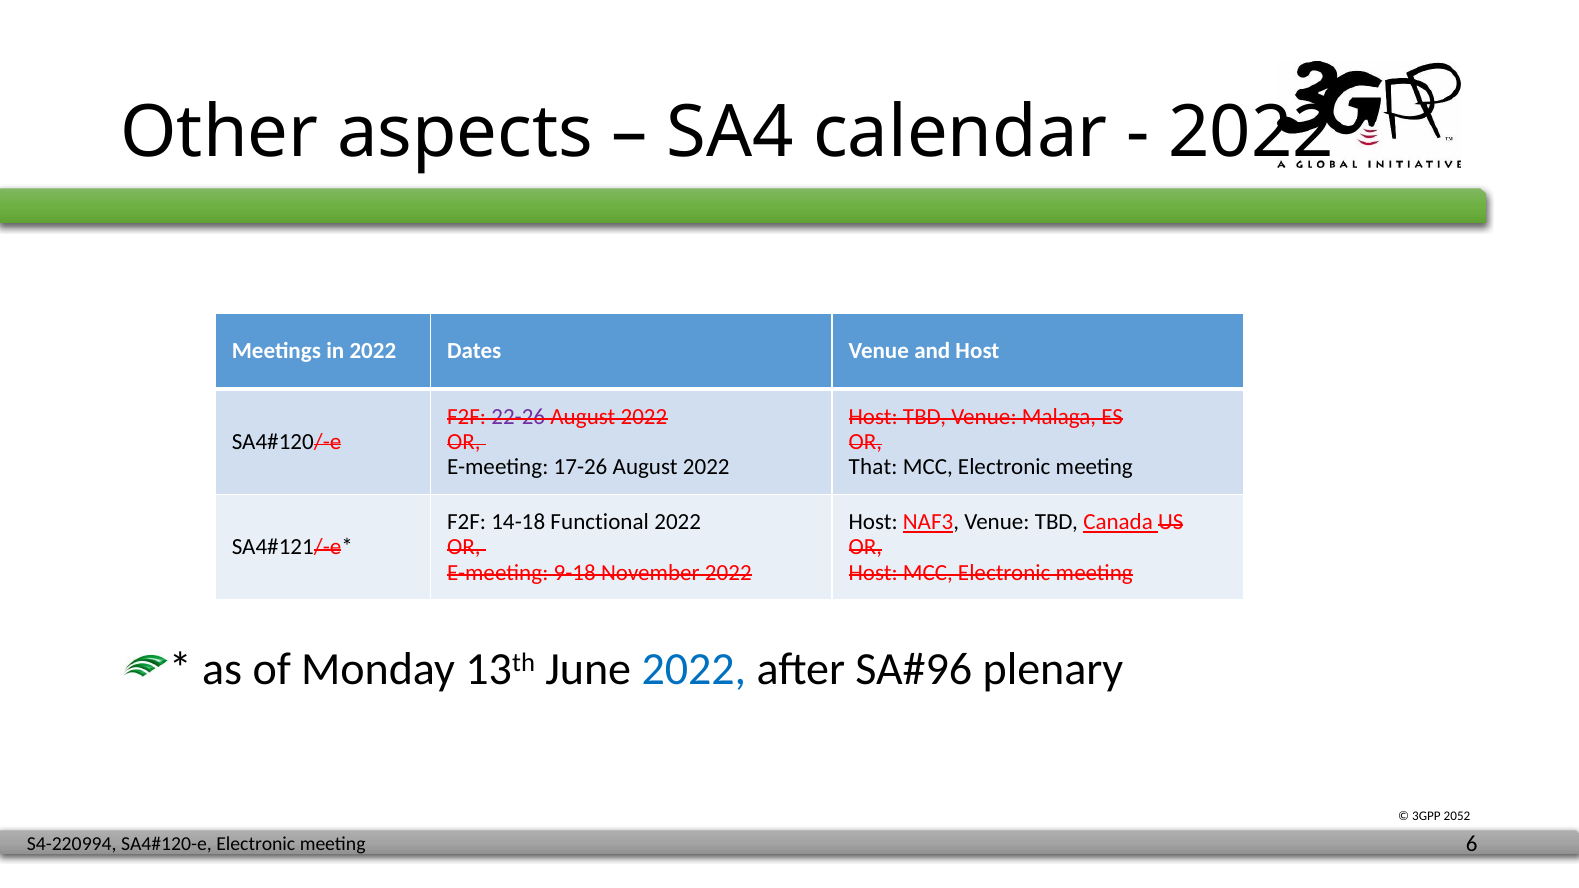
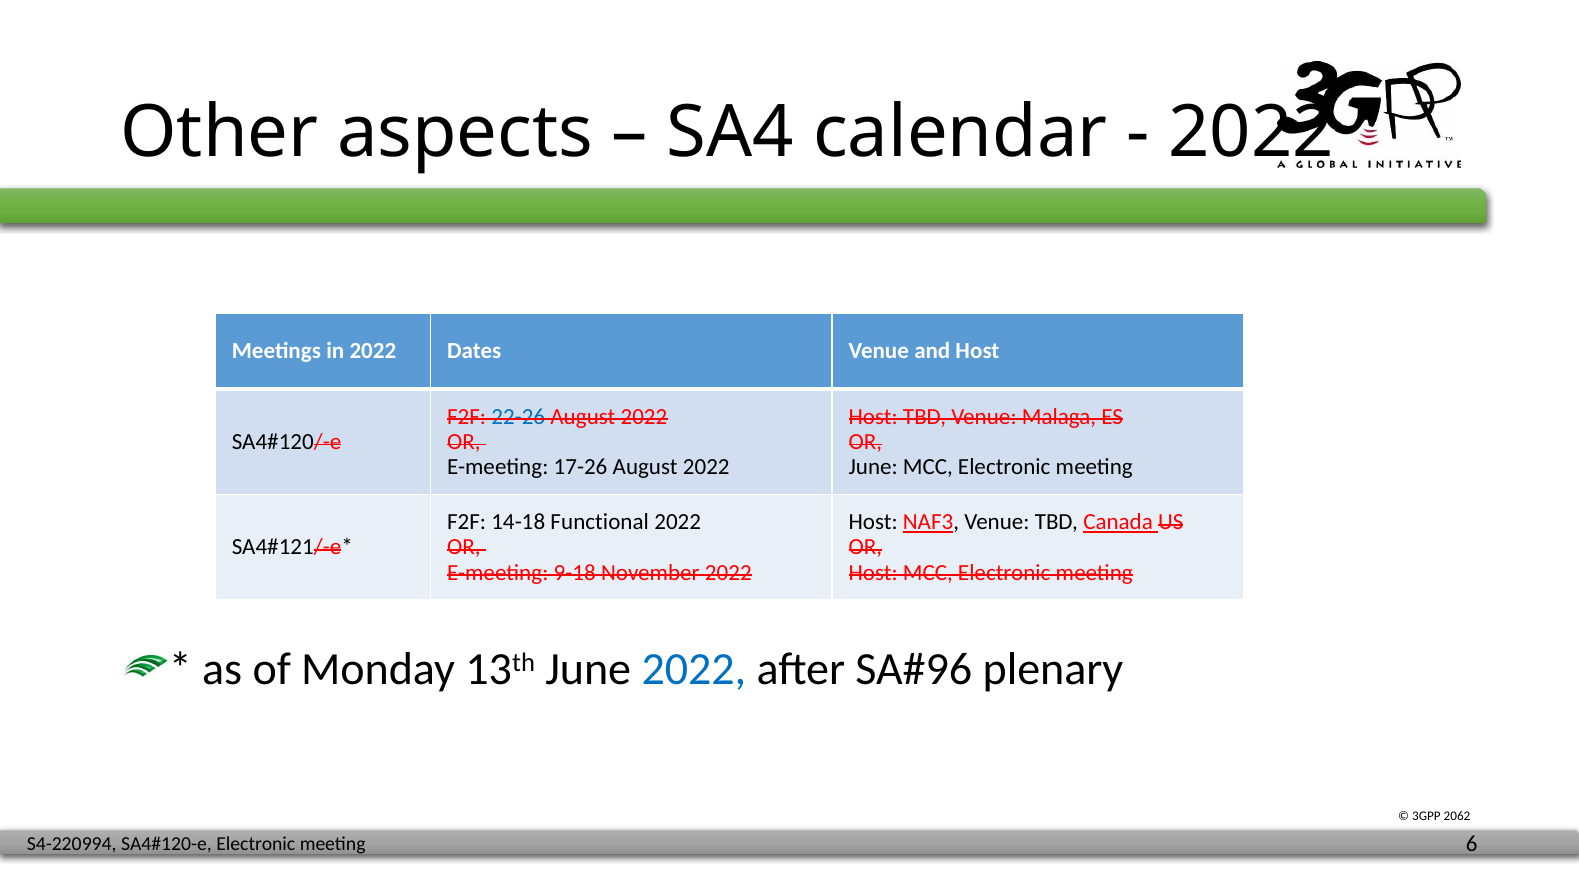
22-26 colour: purple -> blue (518, 417)
That: That -> June (873, 467)
2052: 2052 -> 2062 (1457, 816)
